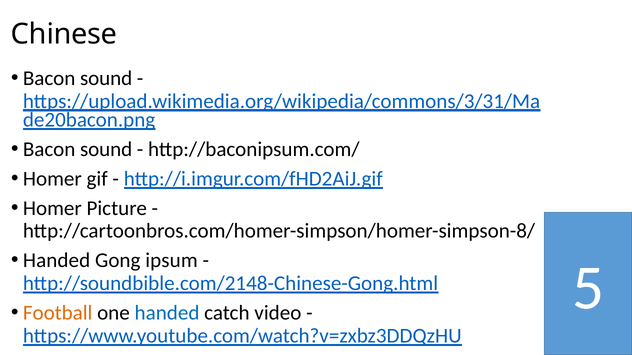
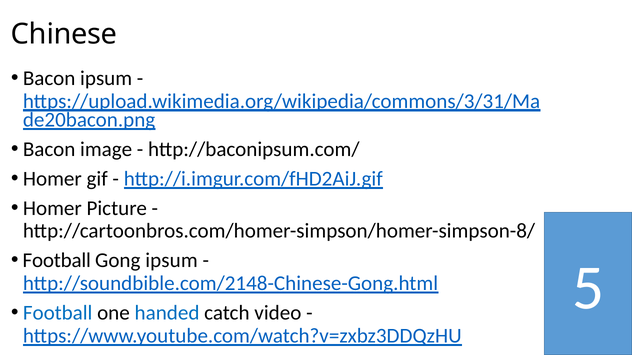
sound: sound -> ipsum (106, 78)
sound: sound -> image (106, 149)
Handed: Handed -> Football (57, 261)
Football colour: orange -> blue (58, 313)
